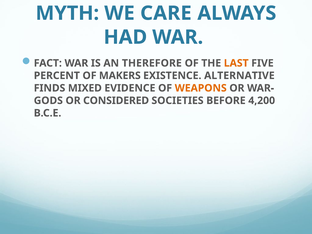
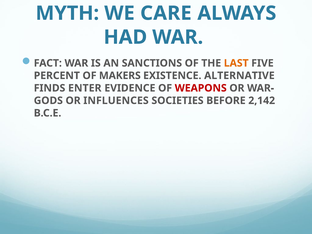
THEREFORE: THEREFORE -> SANCTIONS (152, 63)
MIXED: MIXED -> ENTER (85, 88)
WEAPONS colour: orange -> red (201, 88)
CONSIDERED: CONSIDERED -> INFLUENCES (116, 101)
4,200: 4,200 -> 2,142 (262, 101)
